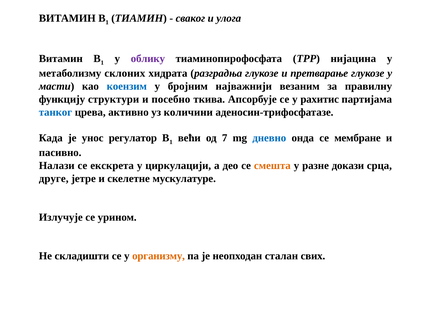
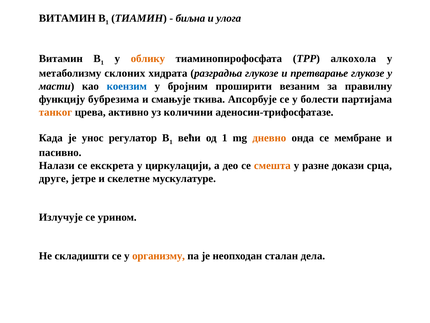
сваког: сваког -> биљна (190, 18)
облику colour: purple -> orange (148, 59)
нијацина: нијацина -> алкохола (353, 59)
најважнији: најважнији -> проширити (244, 86)
структури: структури -> бубрезима (114, 99)
посебно: посебно -> смањује (171, 99)
рахитис: рахитис -> болести (320, 99)
танког colour: blue -> orange (56, 112)
од 7: 7 -> 1 (225, 138)
дневно colour: blue -> orange (269, 138)
свих: свих -> дела (313, 256)
